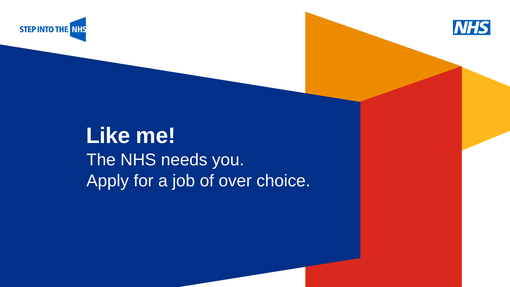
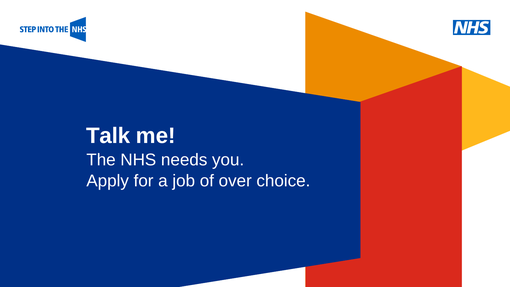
Like: Like -> Talk (108, 136)
